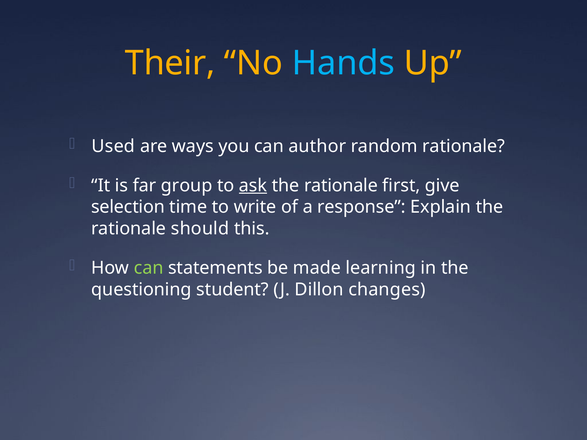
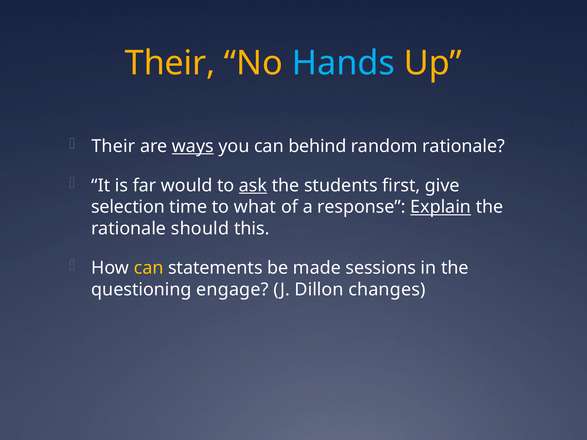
Used: Used -> Their (113, 146)
ways underline: none -> present (193, 146)
author: author -> behind (317, 146)
group: group -> would (187, 186)
rationale: rationale -> students (341, 186)
write: write -> what (255, 207)
Explain underline: none -> present (441, 207)
can colour: light green -> yellow (149, 268)
learning: learning -> sessions (381, 268)
student: student -> engage (232, 290)
